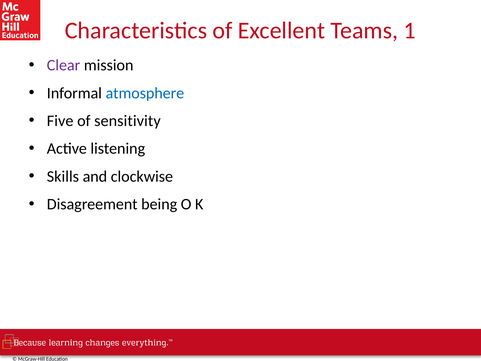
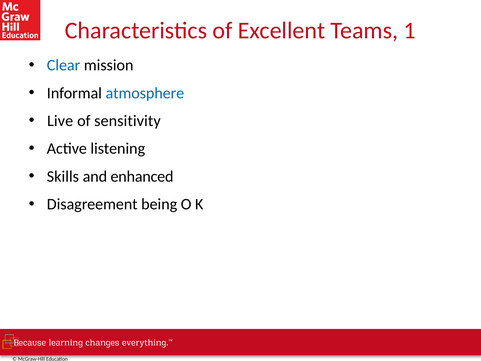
Clear colour: purple -> blue (64, 65)
Five: Five -> Live (60, 121)
clockwise: clockwise -> enhanced (142, 176)
